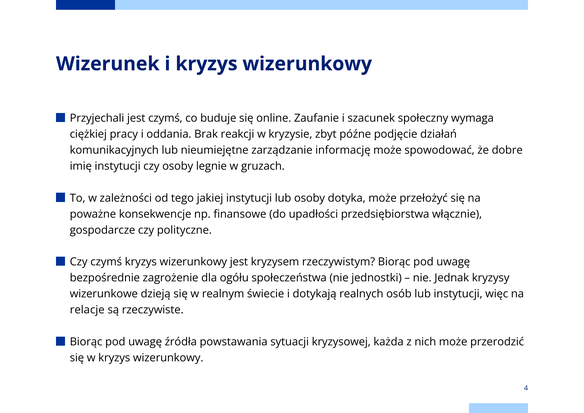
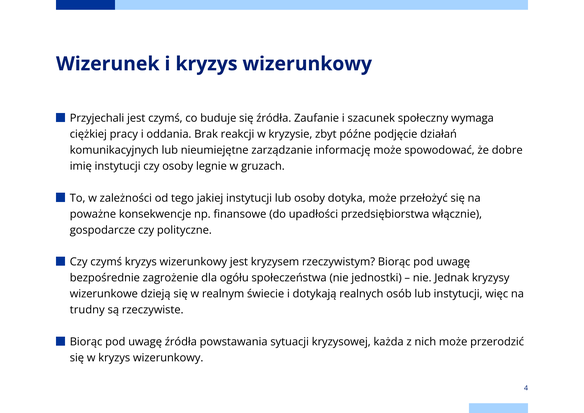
się online: online -> źródła (274, 118)
relacje: relacje -> trudny (87, 310)
